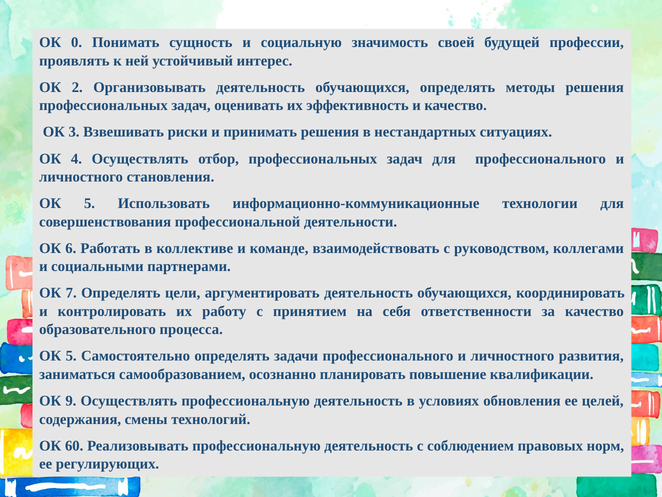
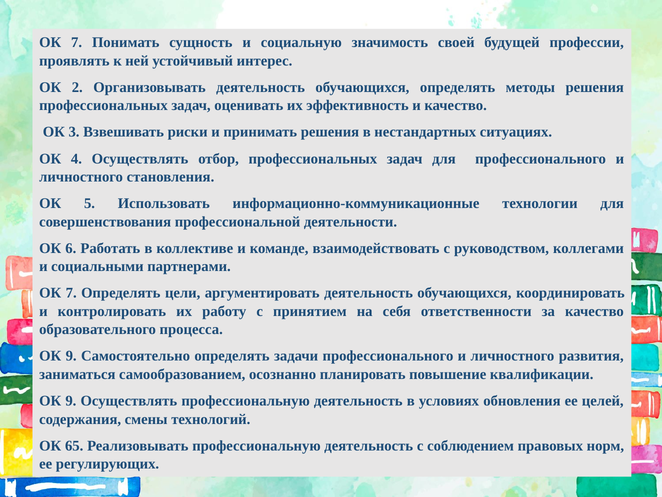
0: 0 -> 7 (77, 42)
5: 5 -> 9 (71, 356)
60: 60 -> 65 (74, 445)
